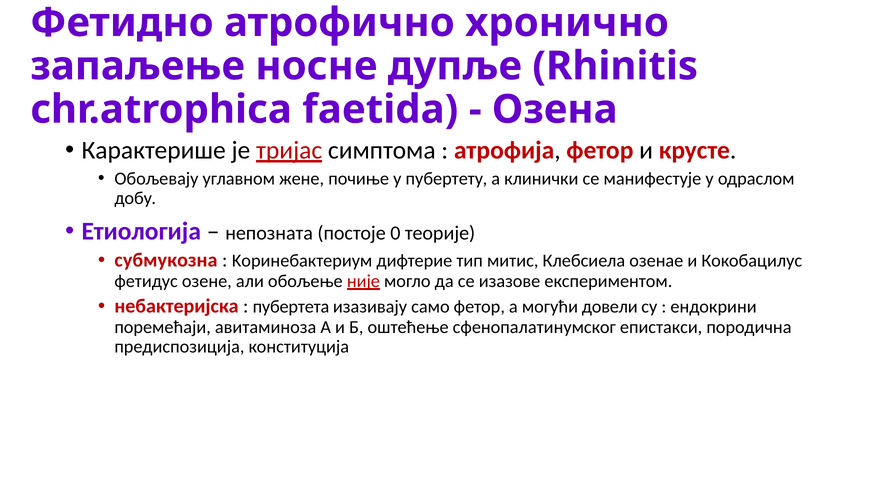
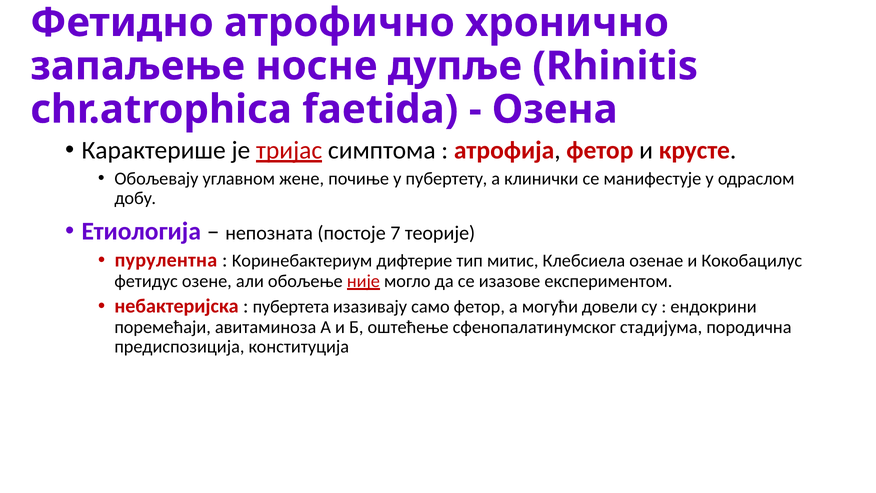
0: 0 -> 7 (395, 233)
субмукозна: субмукозна -> пурулентна (166, 260)
епистакси: епистакси -> стадијума (661, 327)
